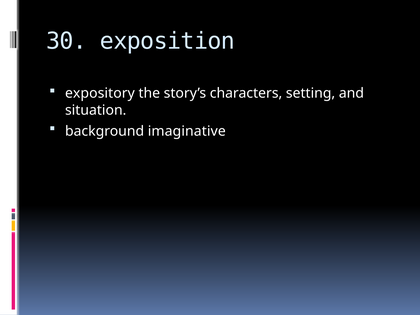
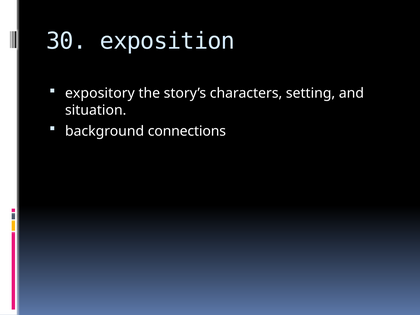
imaginative: imaginative -> connections (187, 131)
